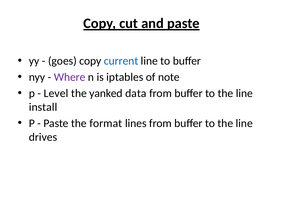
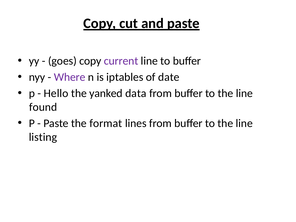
current colour: blue -> purple (121, 61)
note: note -> date (169, 77)
Level: Level -> Hello (56, 93)
install: install -> found (43, 107)
drives: drives -> listing (43, 137)
